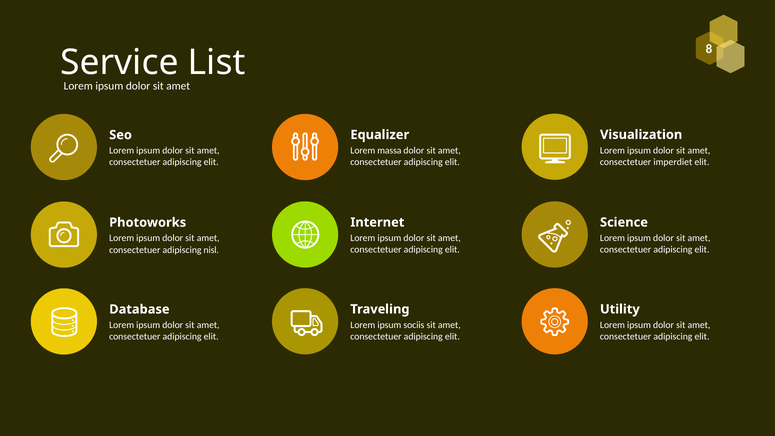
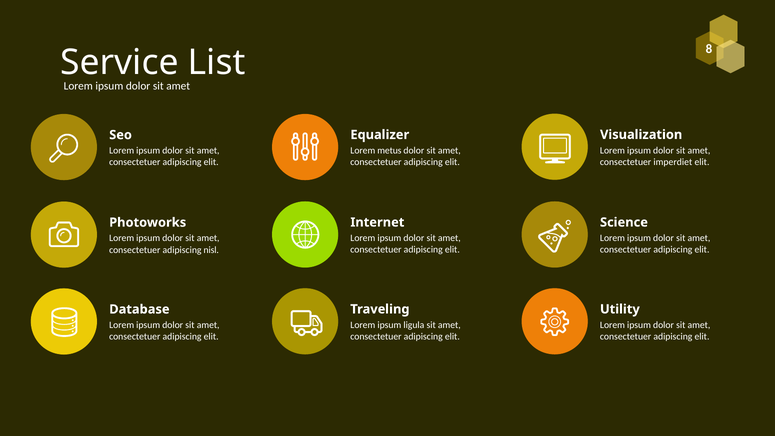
massa: massa -> metus (389, 150)
sociis: sociis -> ligula (414, 325)
